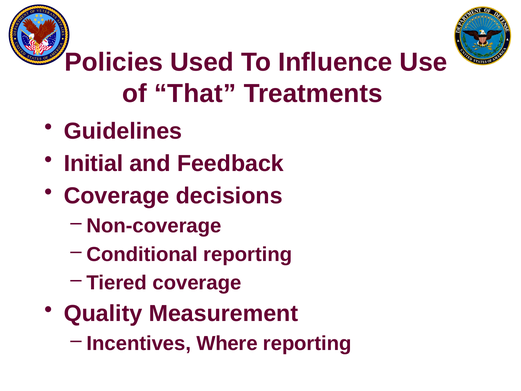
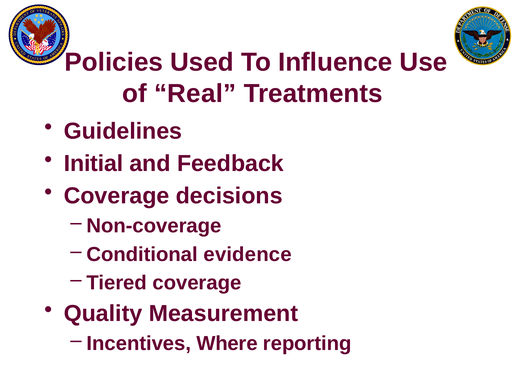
That: That -> Real (195, 93)
Conditional reporting: reporting -> evidence (248, 254)
